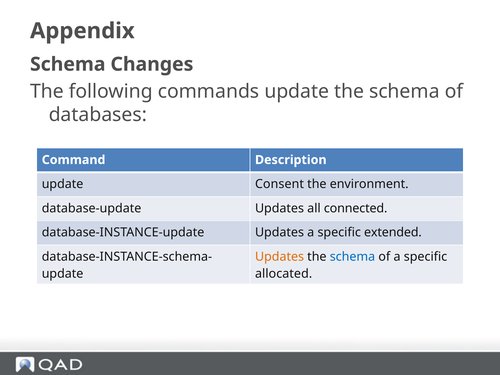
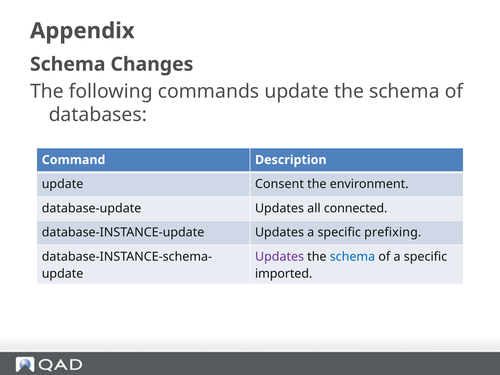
extended: extended -> prefixing (393, 233)
Updates colour: orange -> purple (280, 257)
allocated: allocated -> imported (284, 274)
